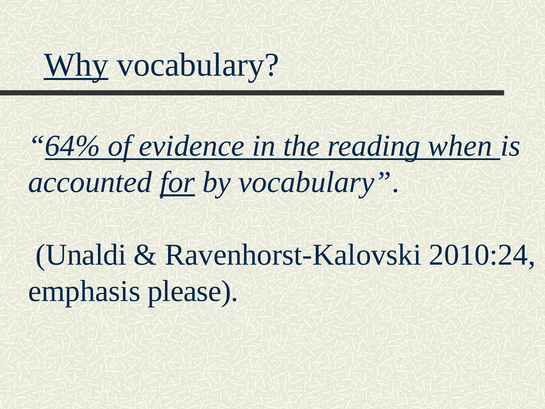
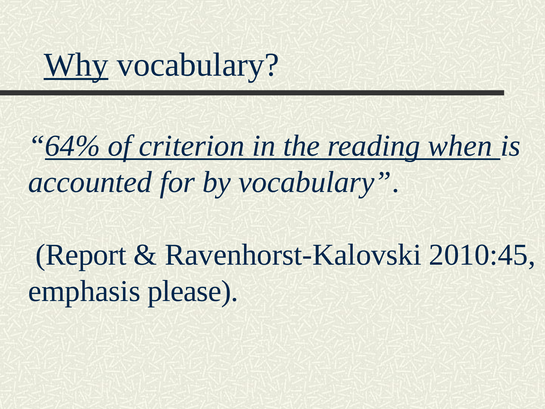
evidence: evidence -> criterion (192, 146)
for underline: present -> none (177, 182)
Unaldi: Unaldi -> Report (81, 255)
2010:24: 2010:24 -> 2010:45 (482, 255)
